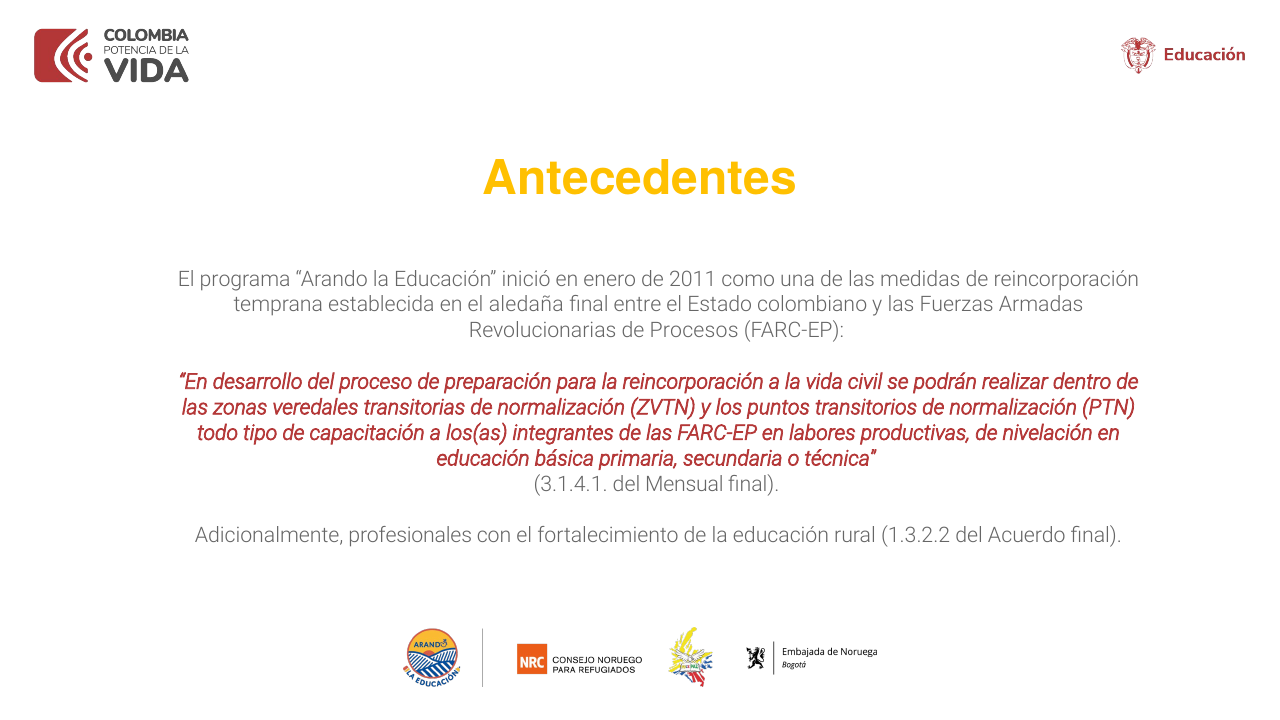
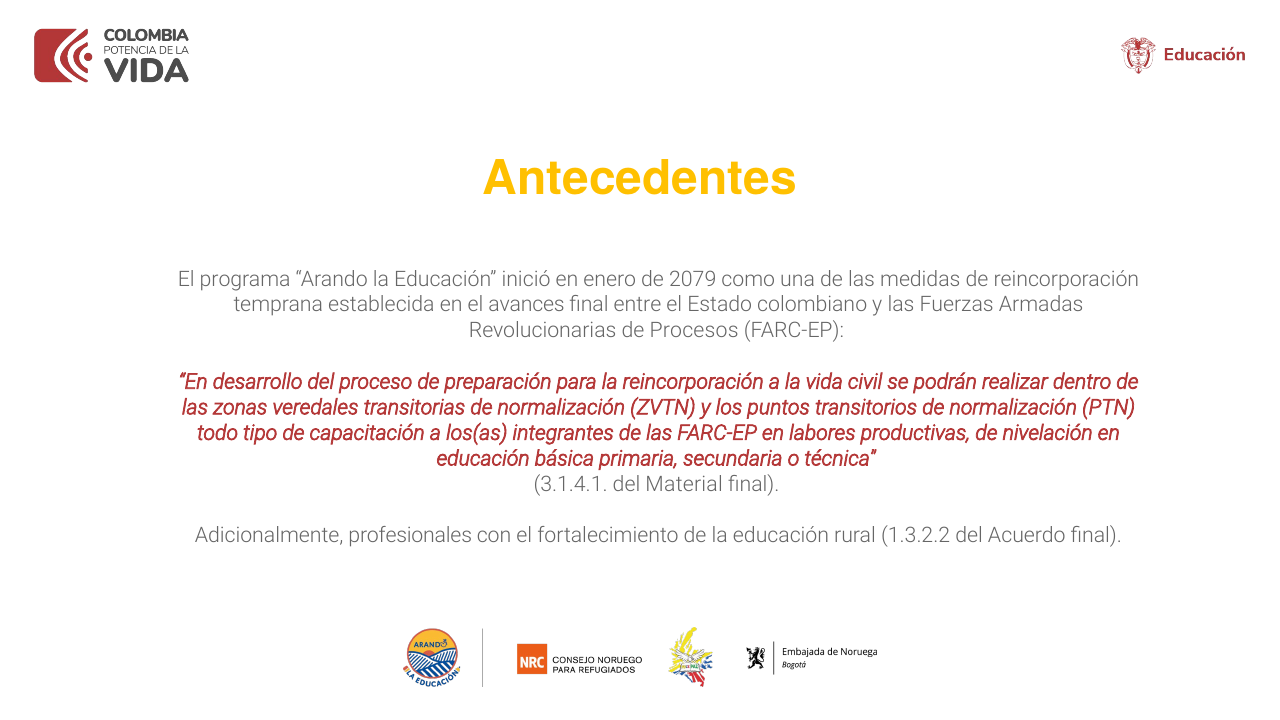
2011: 2011 -> 2079 (693, 279)
aledaña: aledaña -> avances (526, 305)
Mensual: Mensual -> Material (684, 484)
